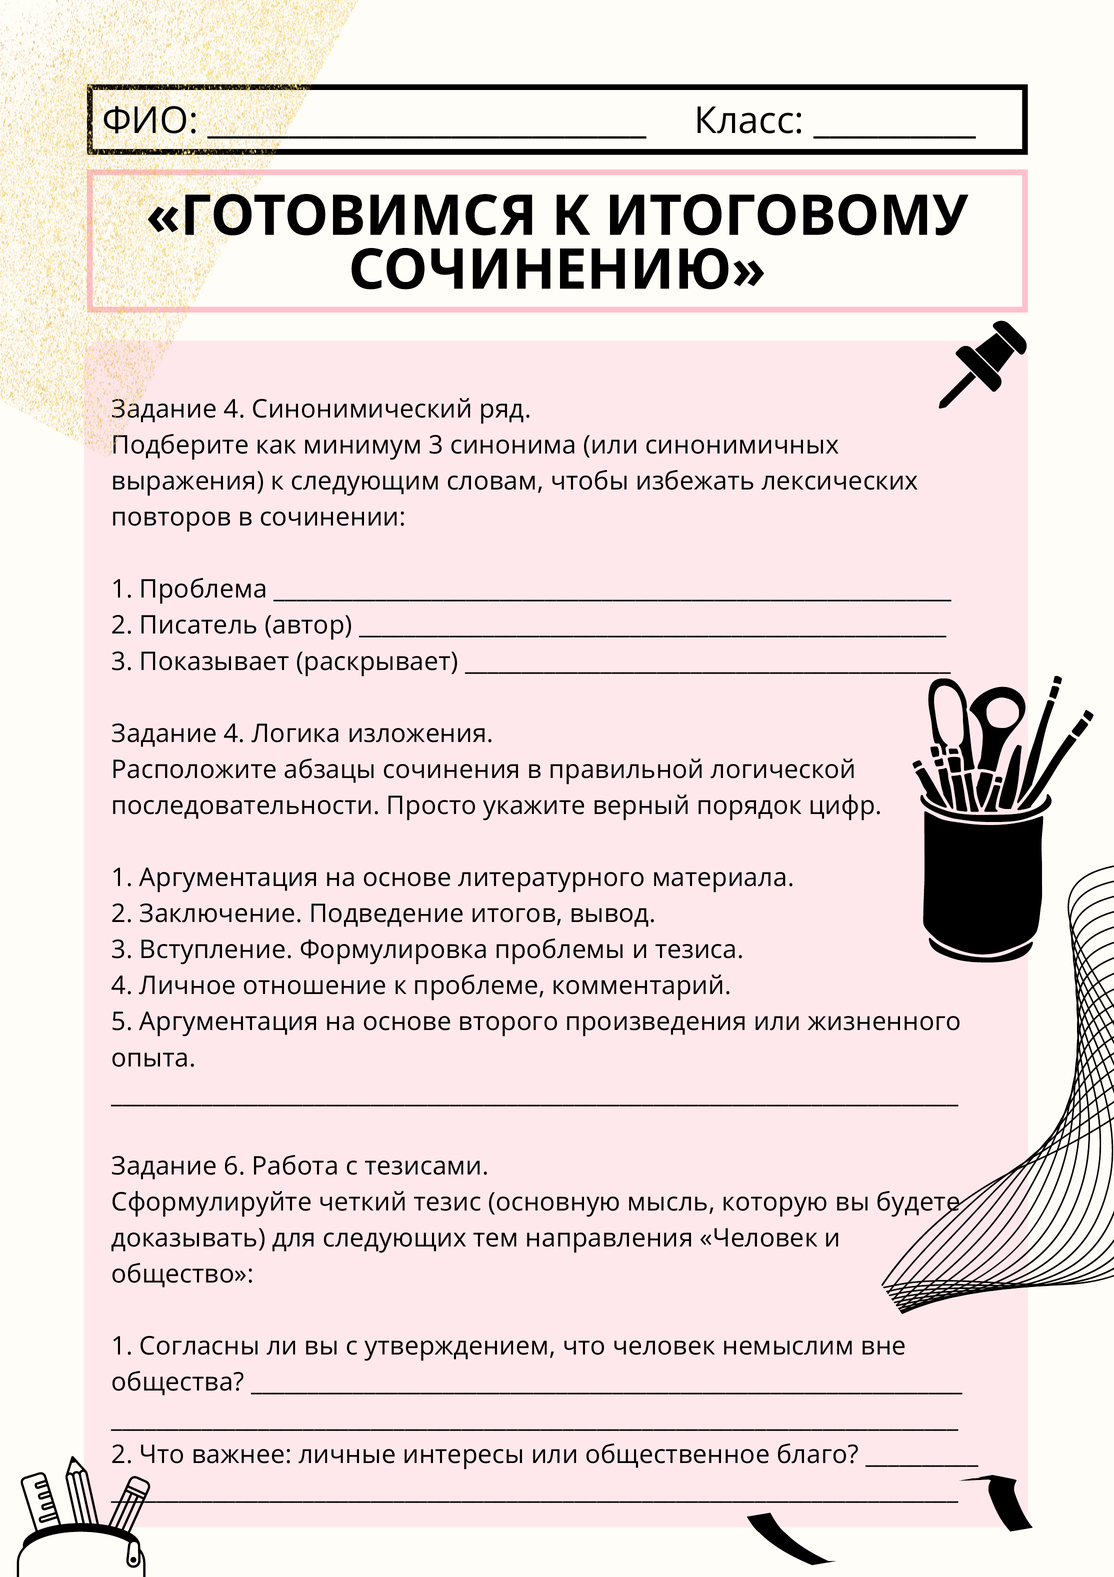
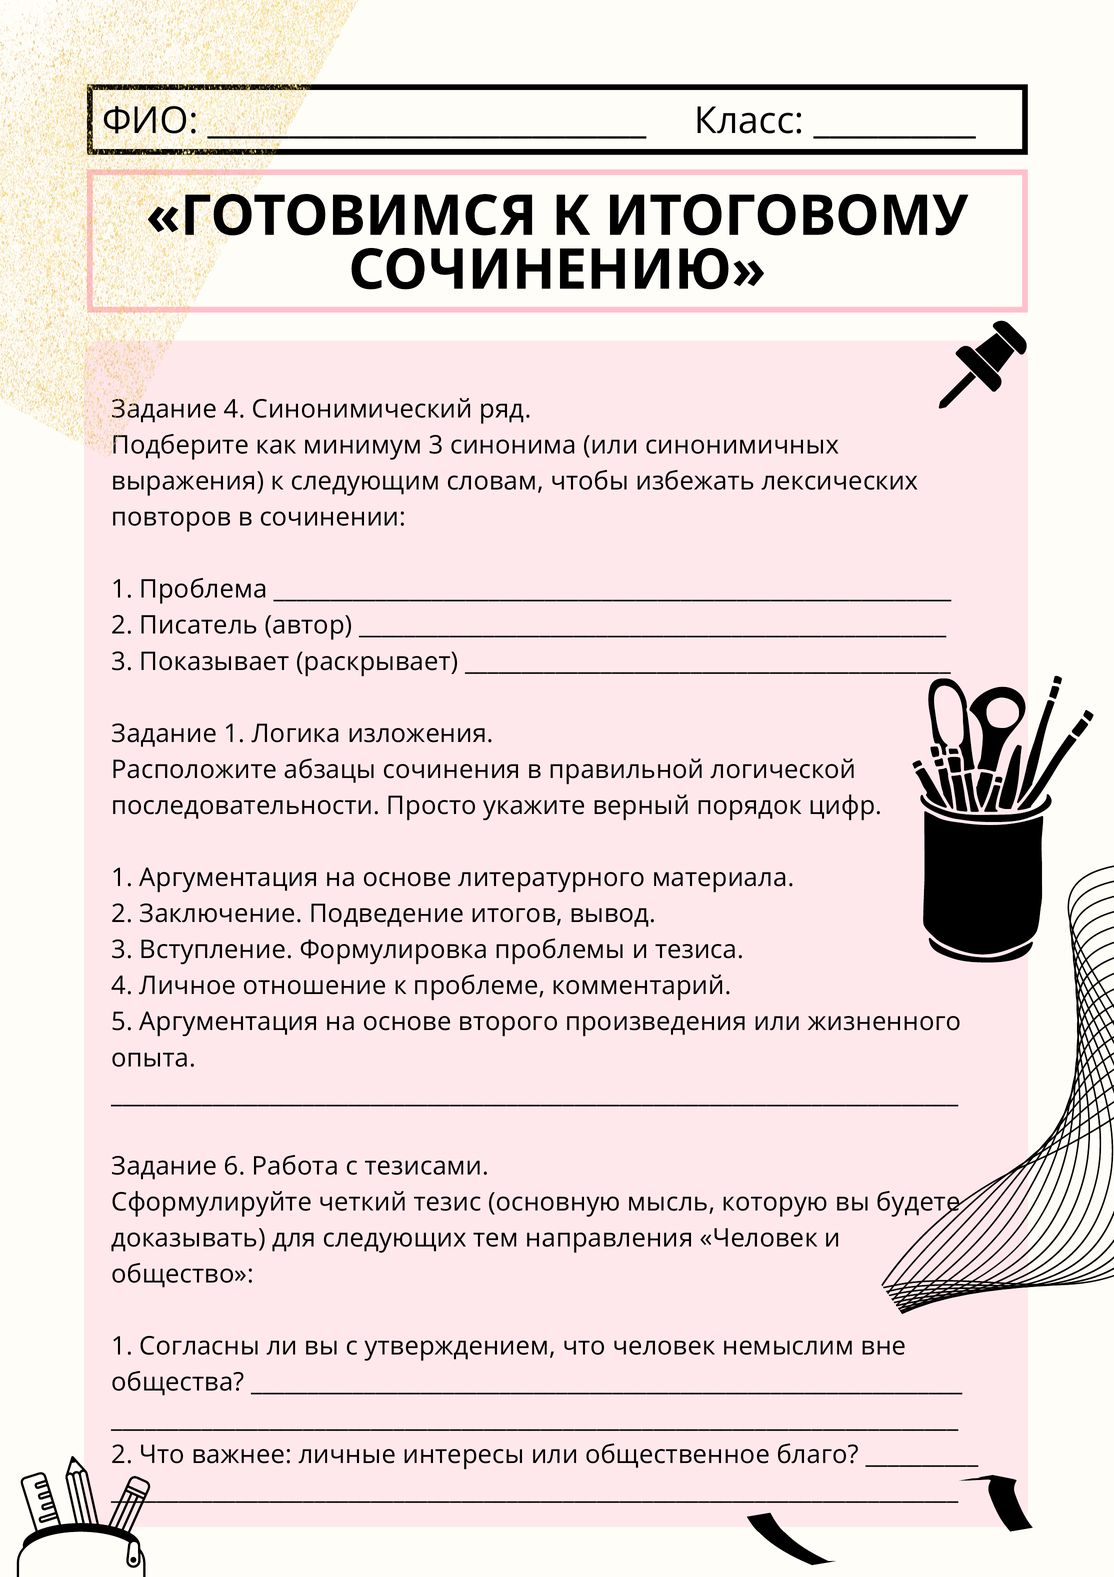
4: 4 -> 1 (234, 733)
